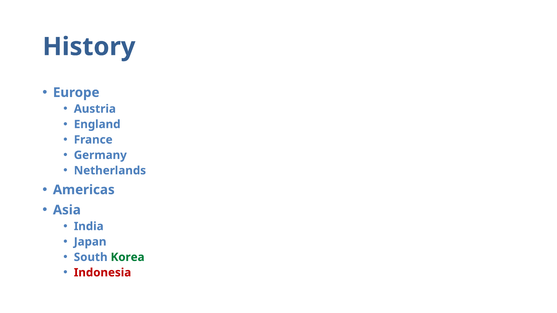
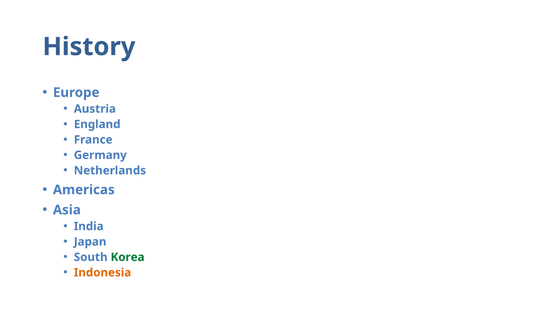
Indonesia colour: red -> orange (103, 273)
